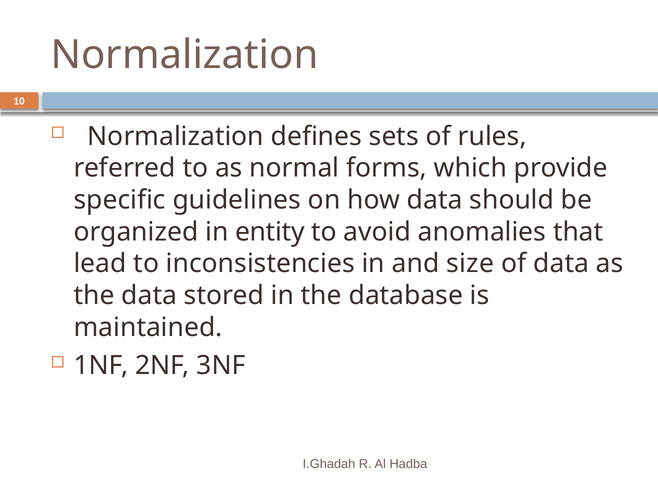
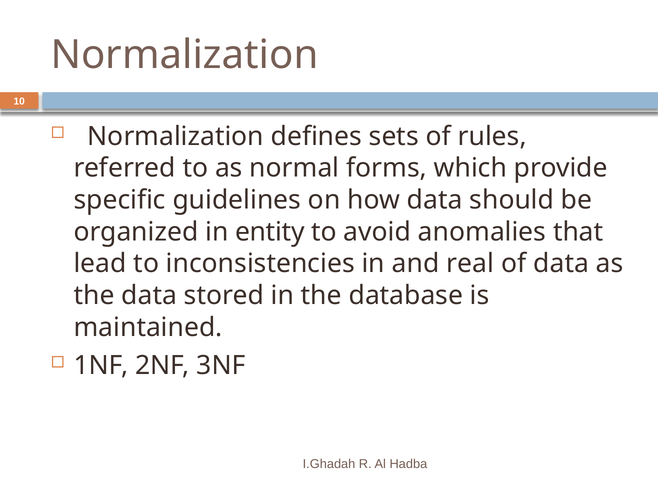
size: size -> real (470, 263)
